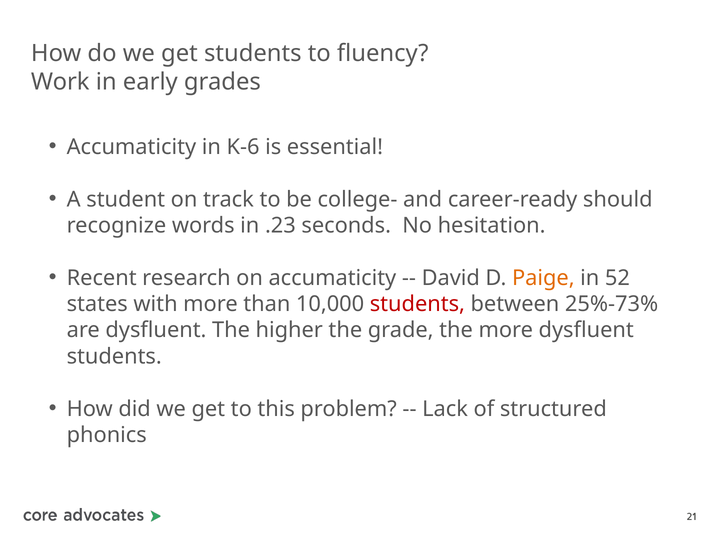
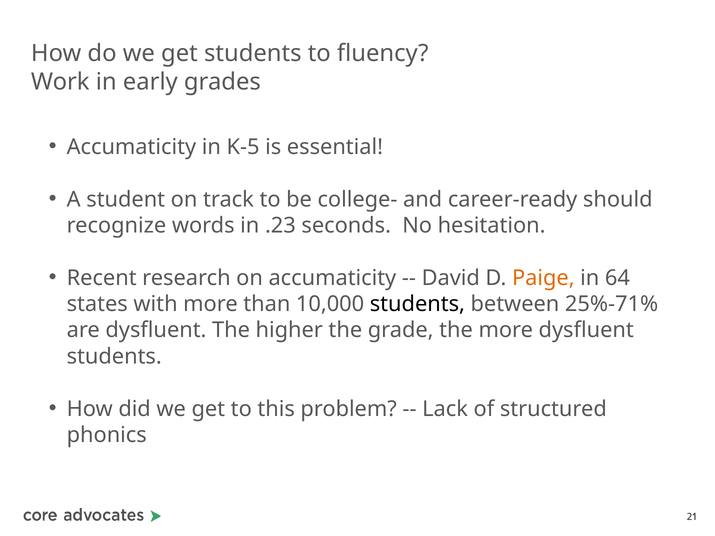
K-6: K-6 -> K-5 (243, 147)
52: 52 -> 64 (617, 278)
students colour: red -> black (417, 304)
25%-73%: 25%-73% -> 25%-71% (612, 304)
